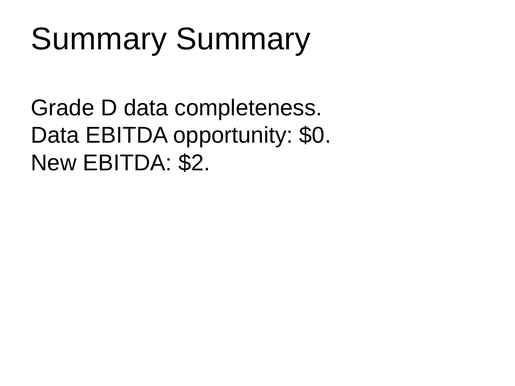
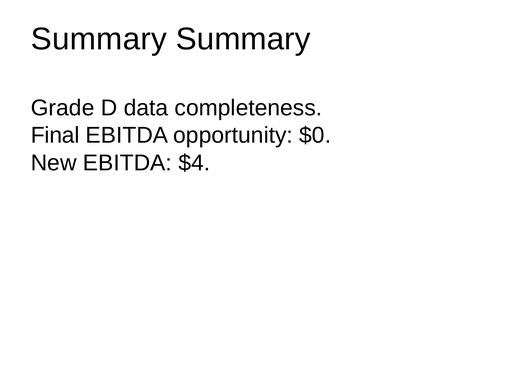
Data: Data -> Final (55, 135)
$2: $2 -> $4 (194, 163)
